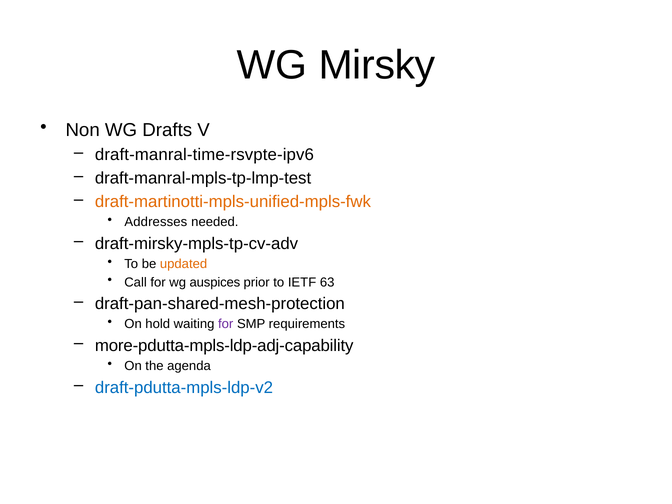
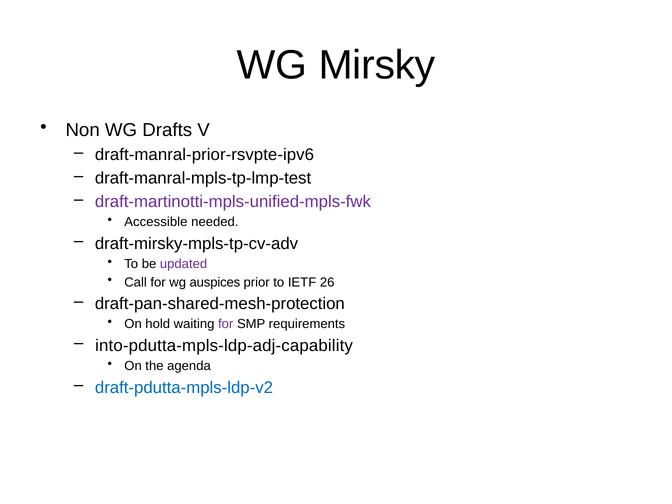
draft-manral-time-rsvpte-ipv6: draft-manral-time-rsvpte-ipv6 -> draft-manral-prior-rsvpte-ipv6 (204, 155)
draft-martinotti-mpls-unified-mpls-fwk colour: orange -> purple (233, 202)
Addresses: Addresses -> Accessible (156, 222)
updated colour: orange -> purple (184, 264)
63: 63 -> 26 (327, 282)
more-pdutta-mpls-ldp-adj-capability: more-pdutta-mpls-ldp-adj-capability -> into-pdutta-mpls-ldp-adj-capability (224, 346)
